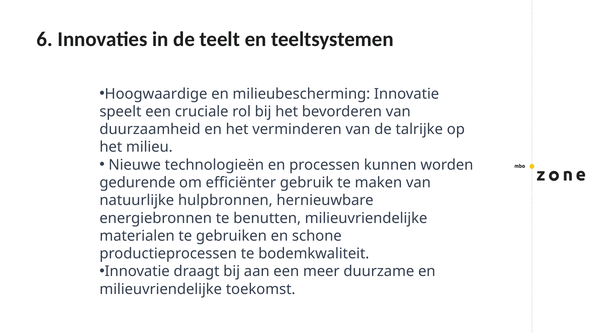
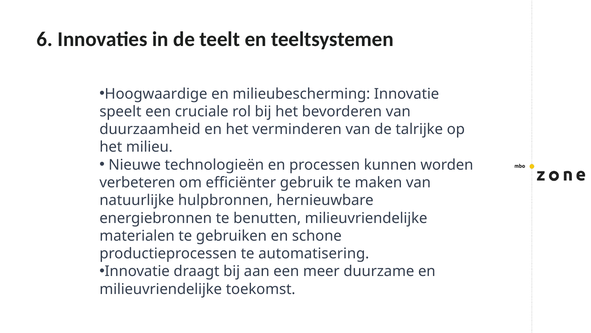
gedurende: gedurende -> verbeteren (137, 182)
bodemkwaliteit: bodemkwaliteit -> automatisering (314, 253)
